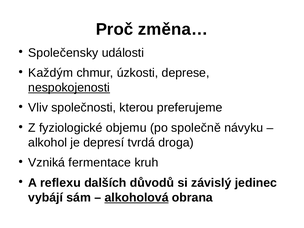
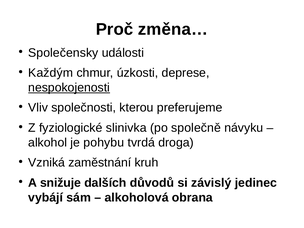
objemu: objemu -> slinivka (126, 128)
depresí: depresí -> pohybu (104, 143)
fermentace: fermentace -> zaměstnání (100, 163)
reflexu: reflexu -> snižuje (60, 183)
alkoholová underline: present -> none (137, 197)
